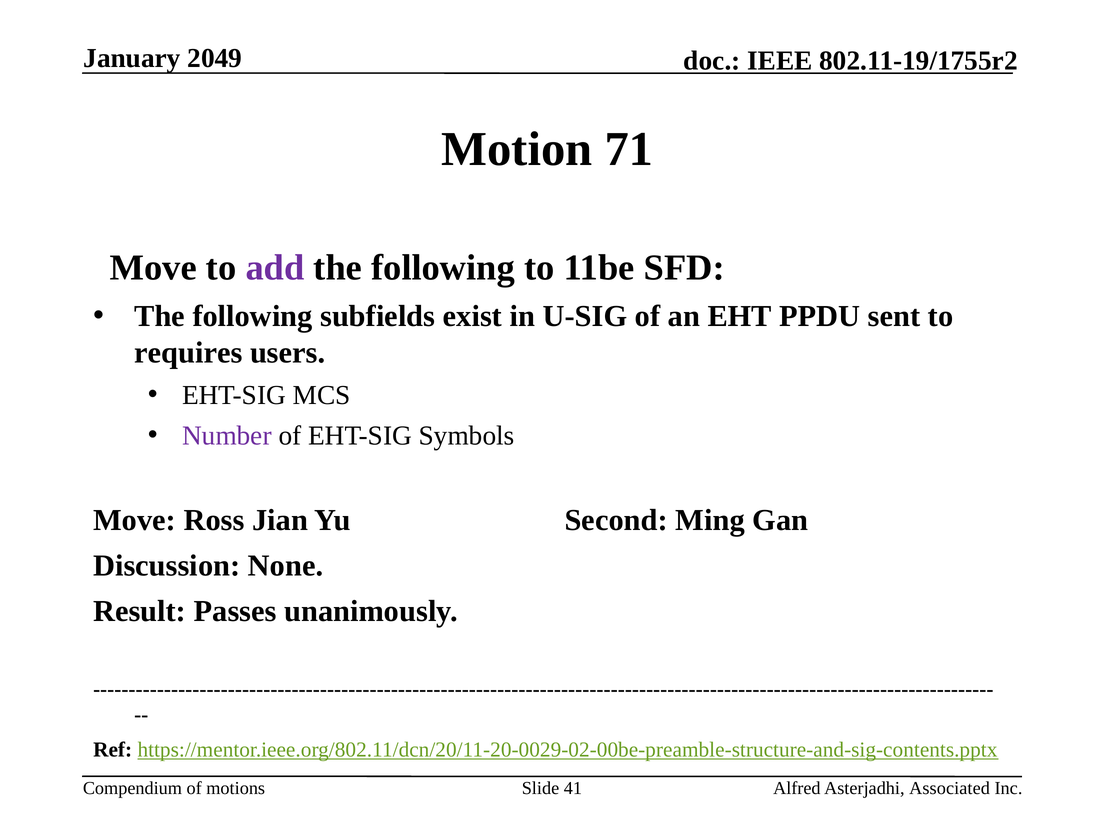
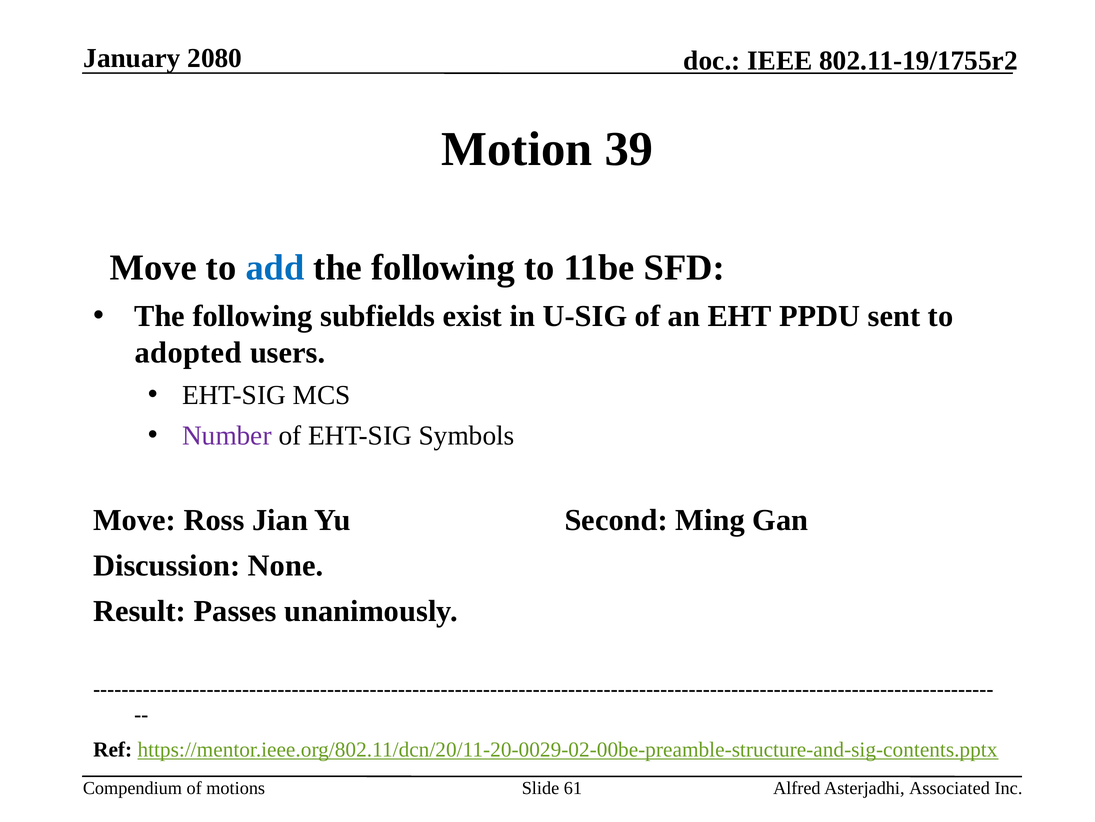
2049: 2049 -> 2080 (215, 58)
71: 71 -> 39 (629, 149)
add colour: purple -> blue (275, 267)
requires: requires -> adopted (188, 353)
41: 41 -> 61 (573, 788)
